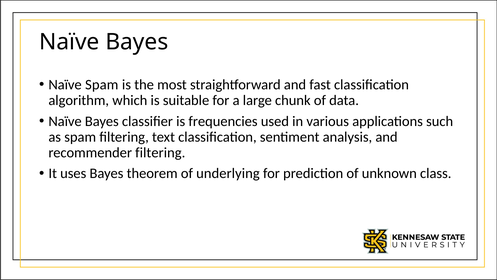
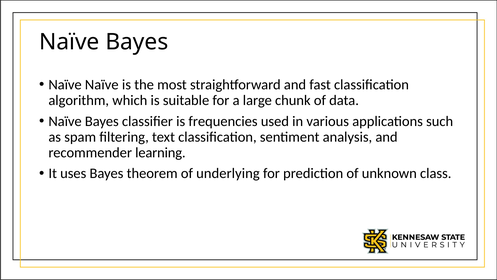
Naïve Spam: Spam -> Naïve (102, 85)
recommender filtering: filtering -> learning (160, 152)
